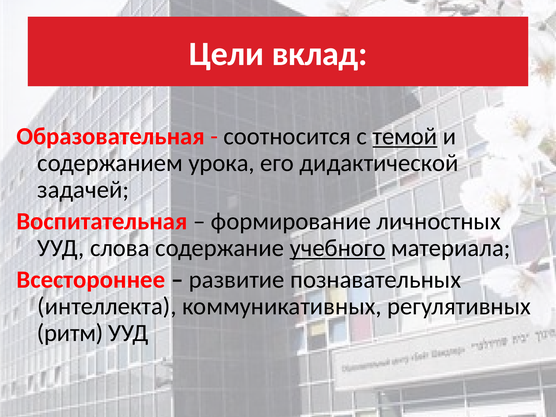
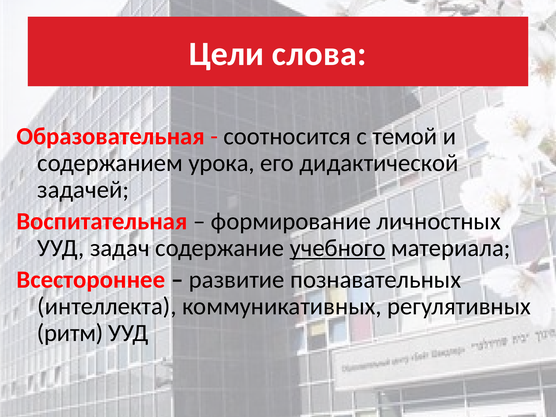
вклад: вклад -> слова (319, 54)
темой underline: present -> none (405, 136)
слова: слова -> задач (120, 248)
